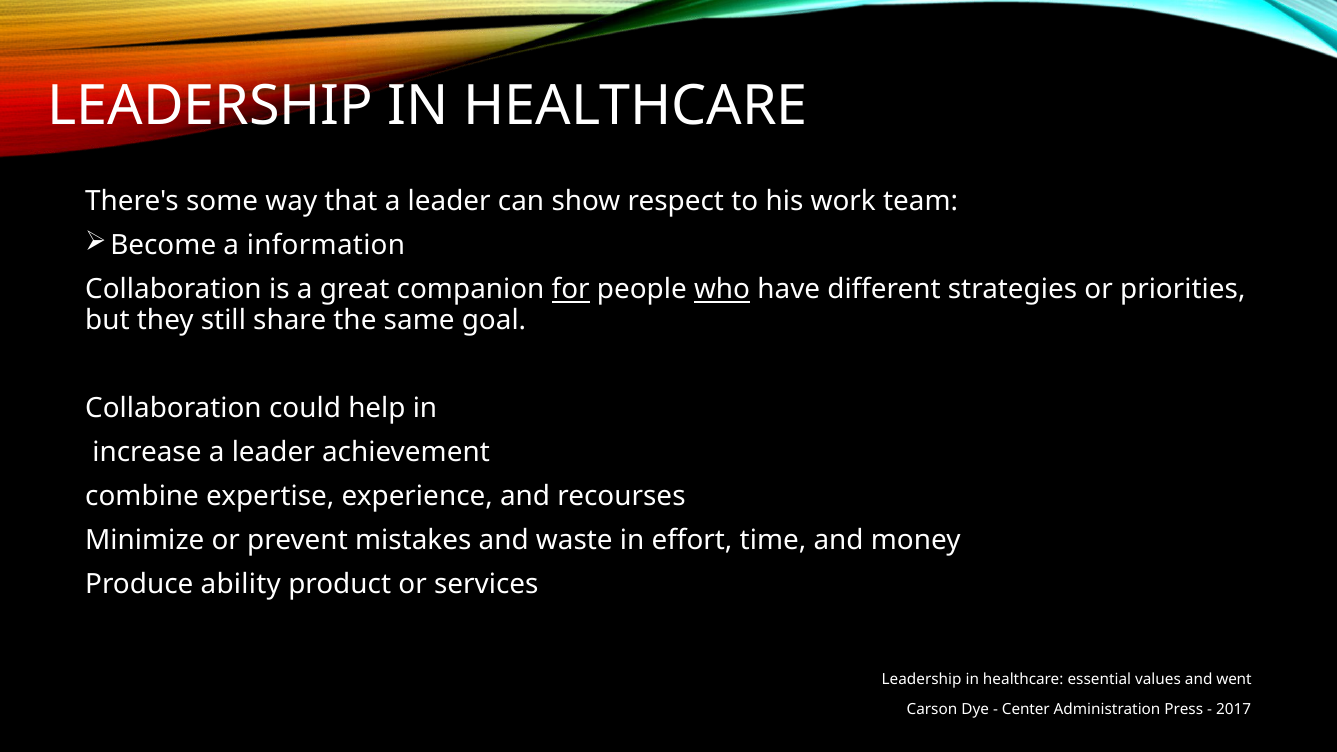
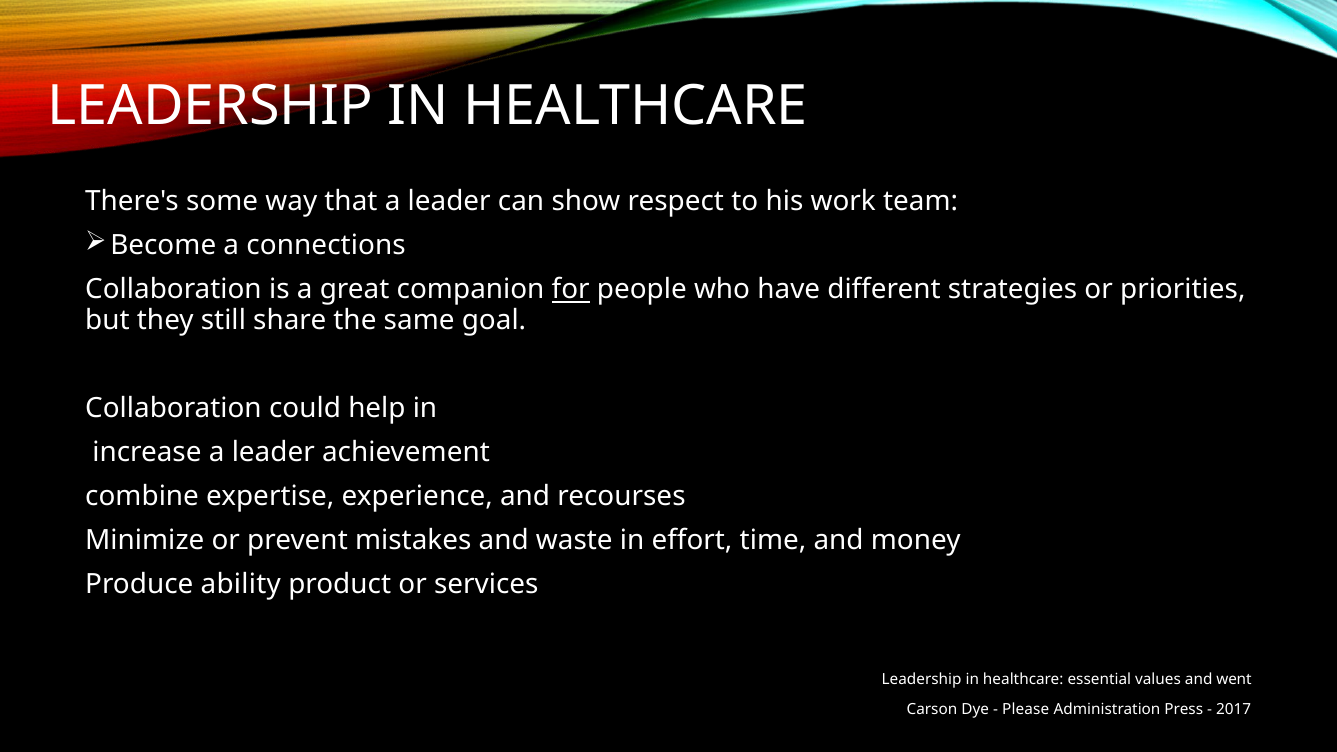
information: information -> connections (326, 246)
who underline: present -> none (722, 290)
Center: Center -> Please (1026, 710)
